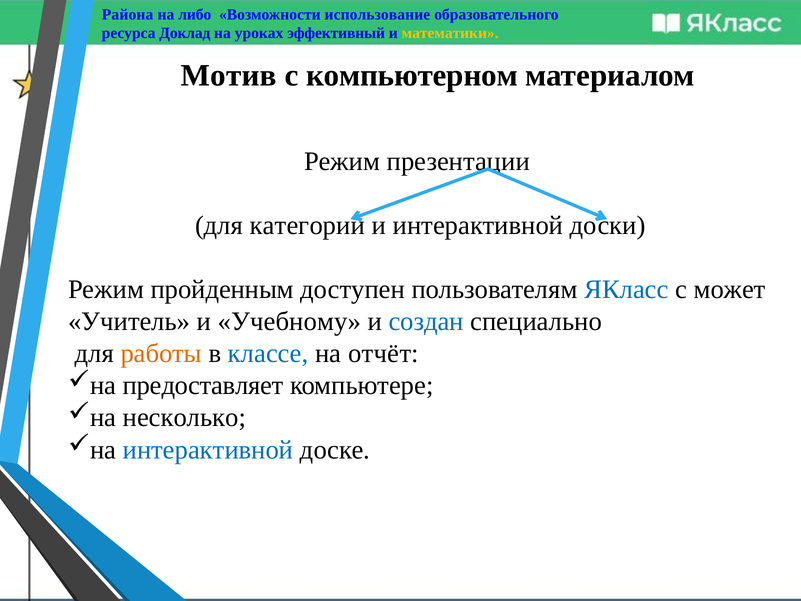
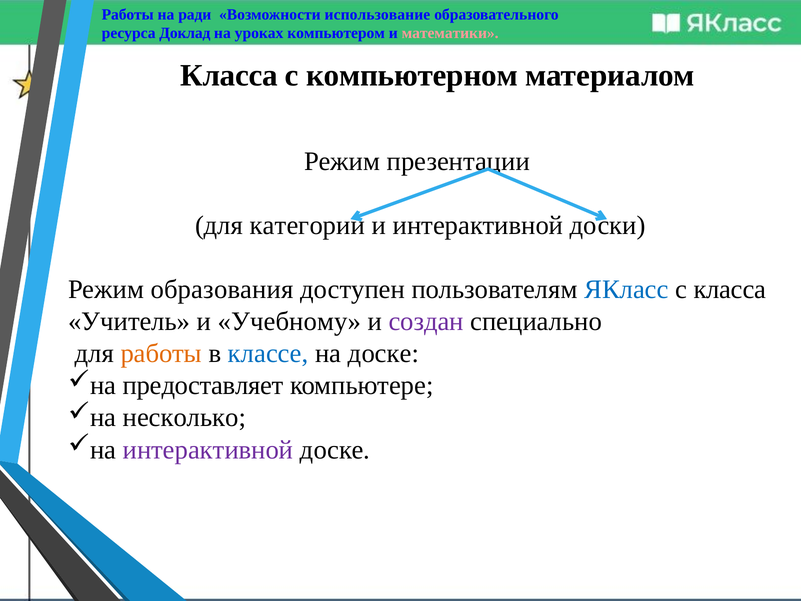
Района: Района -> Работы (128, 14)
либо: либо -> ради (195, 14)
эффективный: эффективный -> компьютером (336, 33)
математики colour: yellow -> pink (450, 33)
Мотив: Мотив -> Класса (229, 75)
пройденным: пройденным -> образования (222, 289)
с может: может -> класса (730, 289)
создан colour: blue -> purple (426, 321)
на отчёт: отчёт -> доске (384, 353)
интерактивной colour: blue -> purple (208, 450)
